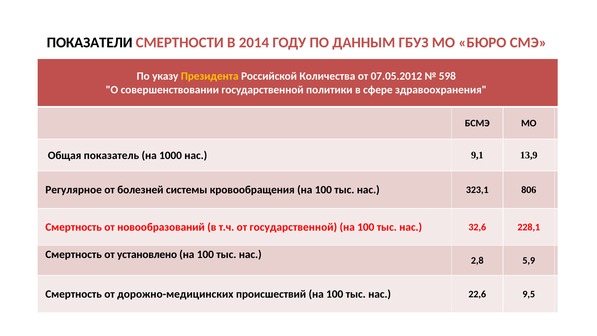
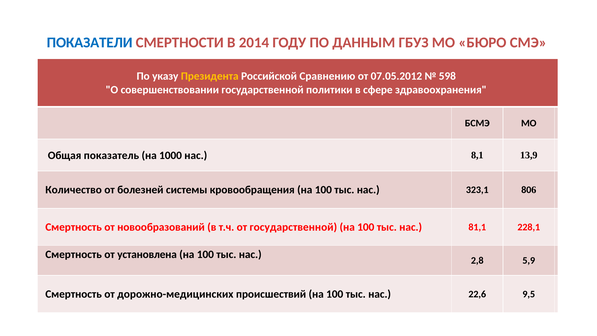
ПОКАЗАТЕЛИ colour: black -> blue (90, 42)
Количества: Количества -> Сравнению (327, 76)
9,1: 9,1 -> 8,1 (477, 155)
Регулярное: Регулярное -> Количество (74, 190)
32,6: 32,6 -> 81,1 (477, 227)
установлено: установлено -> установлена (147, 254)
